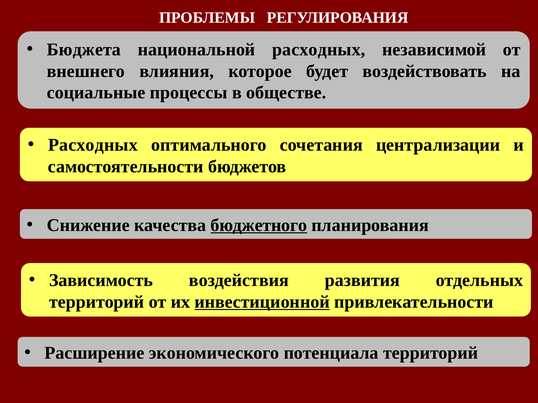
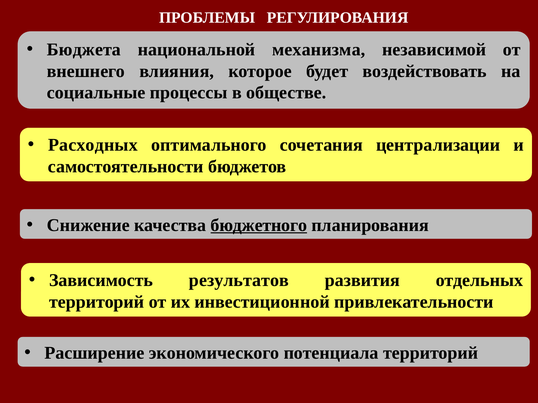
национальной расходных: расходных -> механизма (319, 50)
воздействия: воздействия -> результатов (239, 281)
инвестиционной underline: present -> none (262, 302)
